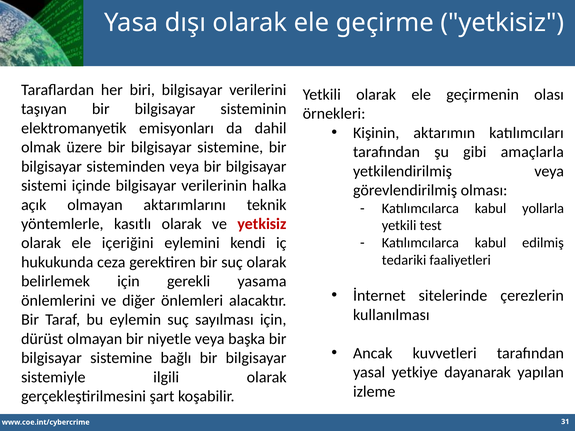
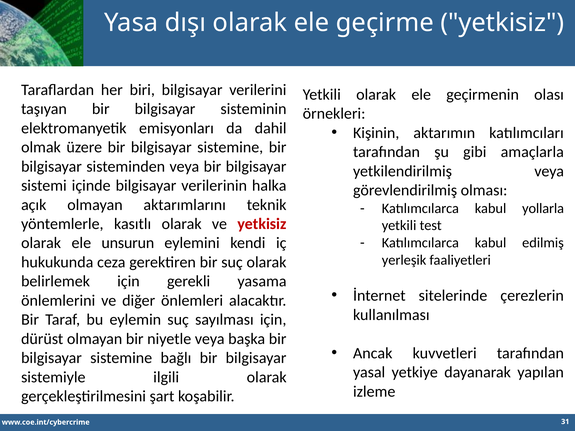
içeriğini: içeriğini -> unsurun (128, 243)
tedariki: tedariki -> yerleşik (404, 260)
